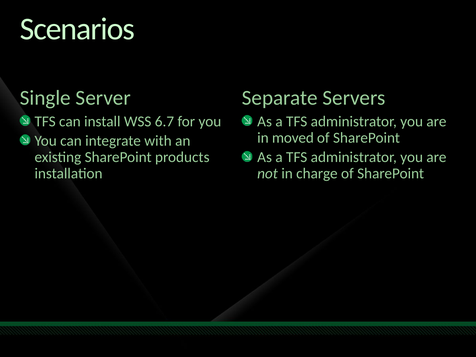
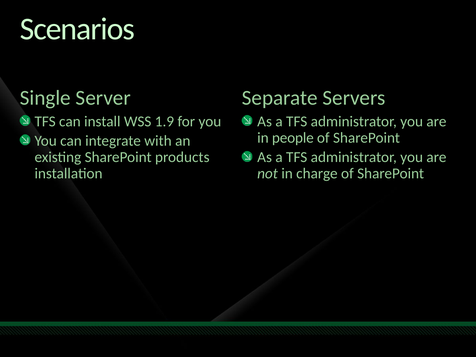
6.7: 6.7 -> 1.9 (164, 121)
moved: moved -> people (293, 138)
